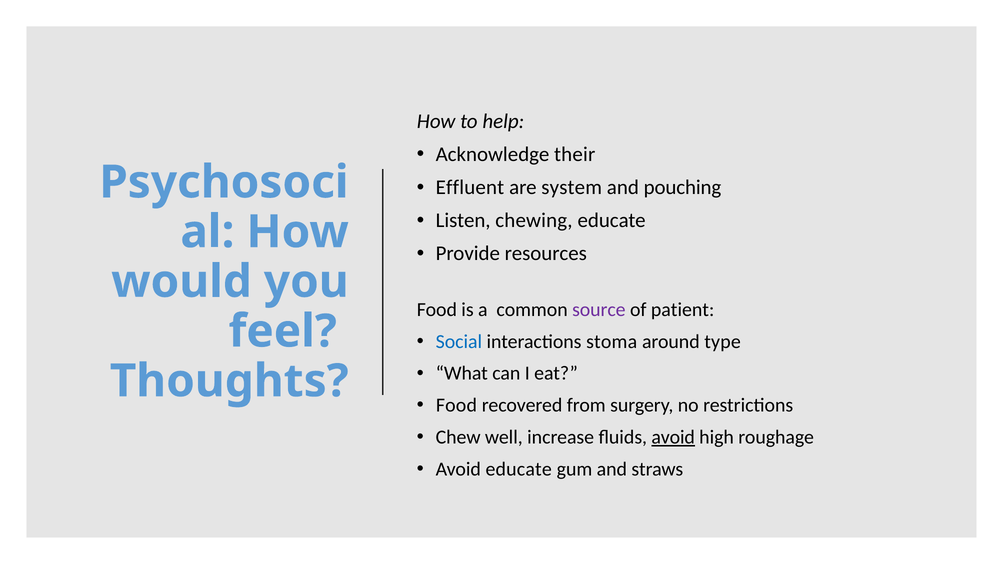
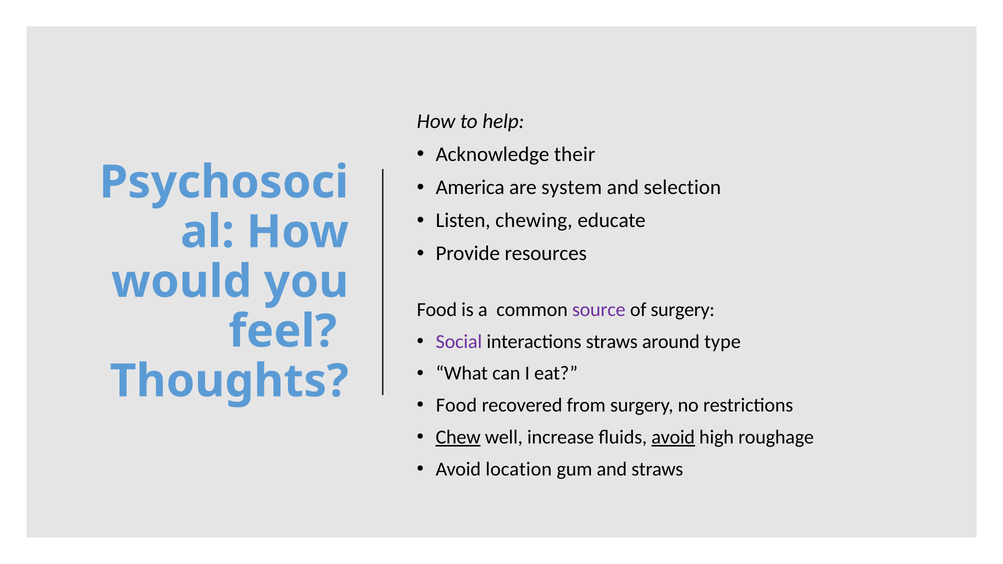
Effluent: Effluent -> America (470, 188)
pouching: pouching -> selection (682, 188)
of patient: patient -> surgery (683, 310)
Social colour: blue -> purple (459, 342)
interactions stoma: stoma -> straws (612, 342)
Chew underline: none -> present (458, 437)
Avoid educate: educate -> location (519, 469)
